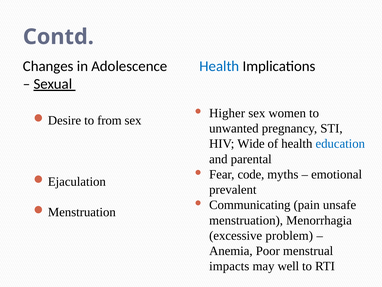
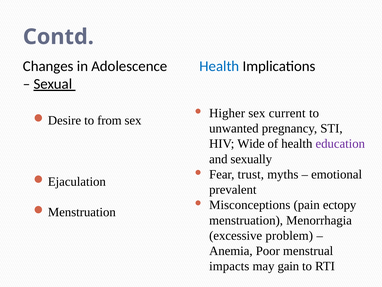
women: women -> current (287, 113)
education colour: blue -> purple (340, 144)
parental: parental -> sexually (251, 159)
code: code -> trust (251, 174)
Communicating: Communicating -> Misconceptions (250, 205)
unsafe: unsafe -> ectopy (340, 205)
well: well -> gain (288, 266)
